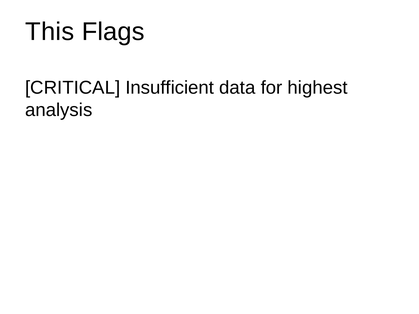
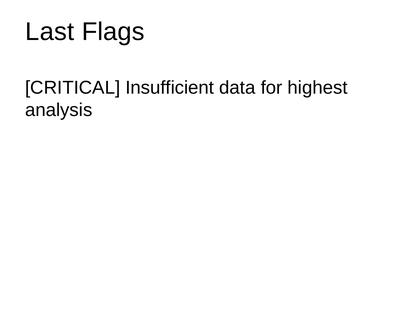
This: This -> Last (50, 32)
